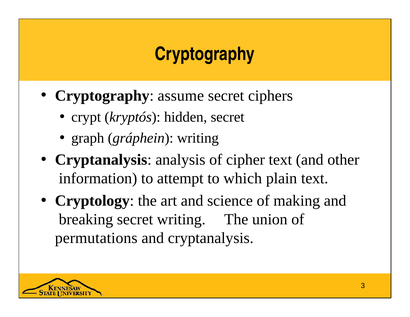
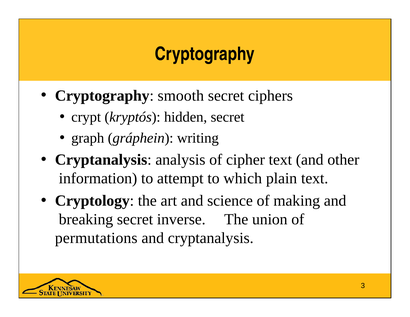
assume: assume -> smooth (181, 96)
secret writing: writing -> inverse (181, 219)
